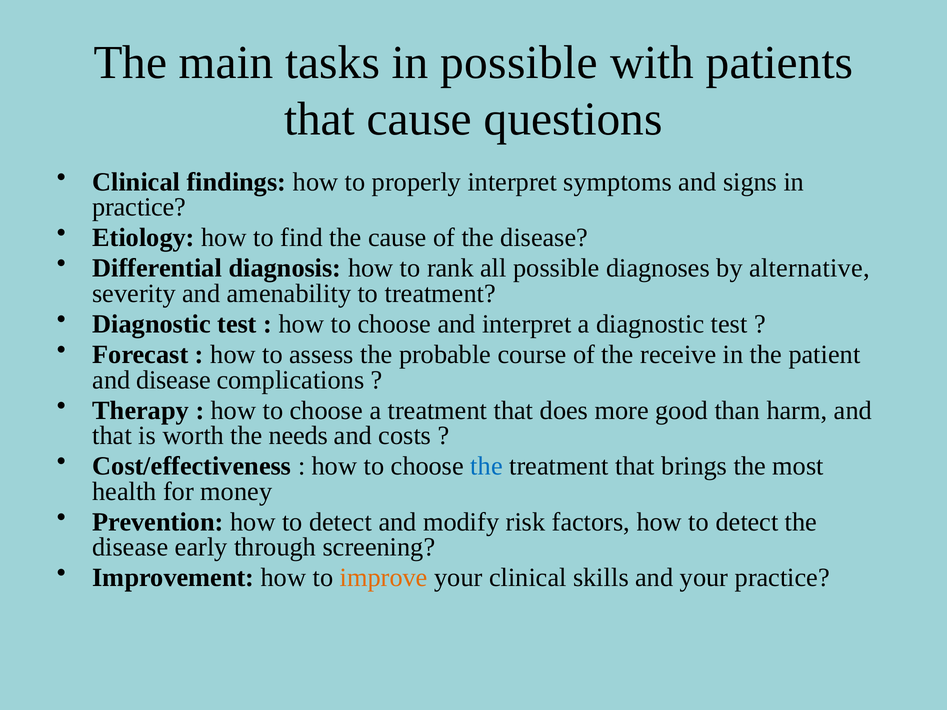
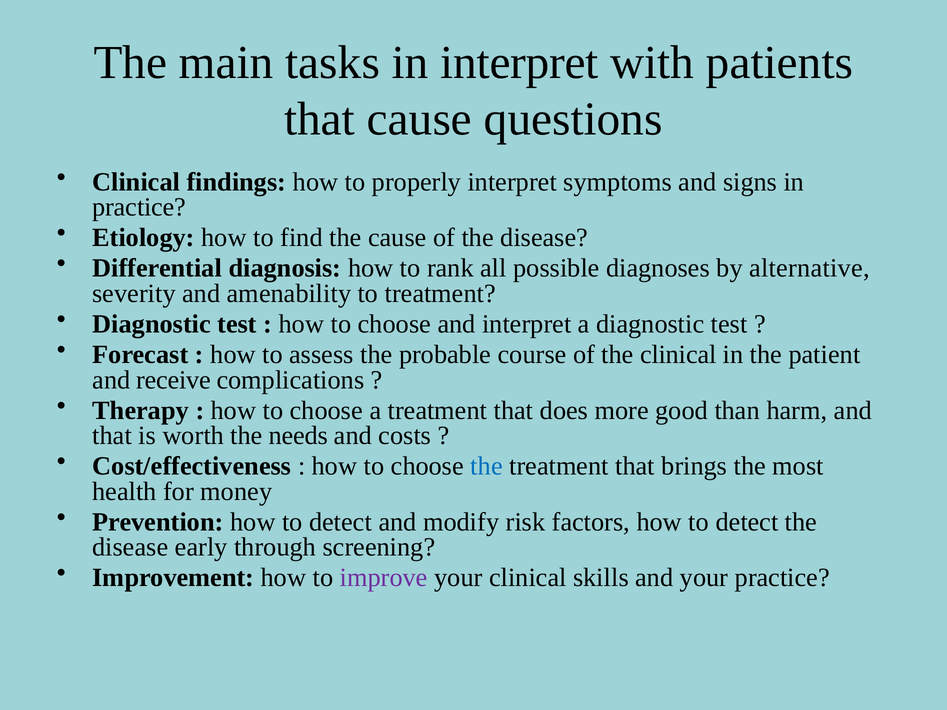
in possible: possible -> interpret (519, 63)
the receive: receive -> clinical (678, 355)
and disease: disease -> receive (174, 380)
improve colour: orange -> purple (384, 578)
